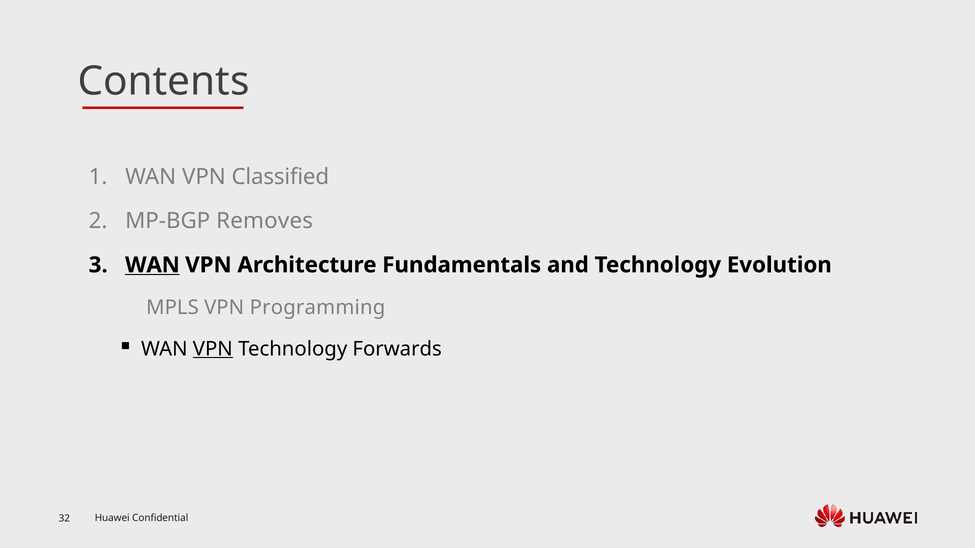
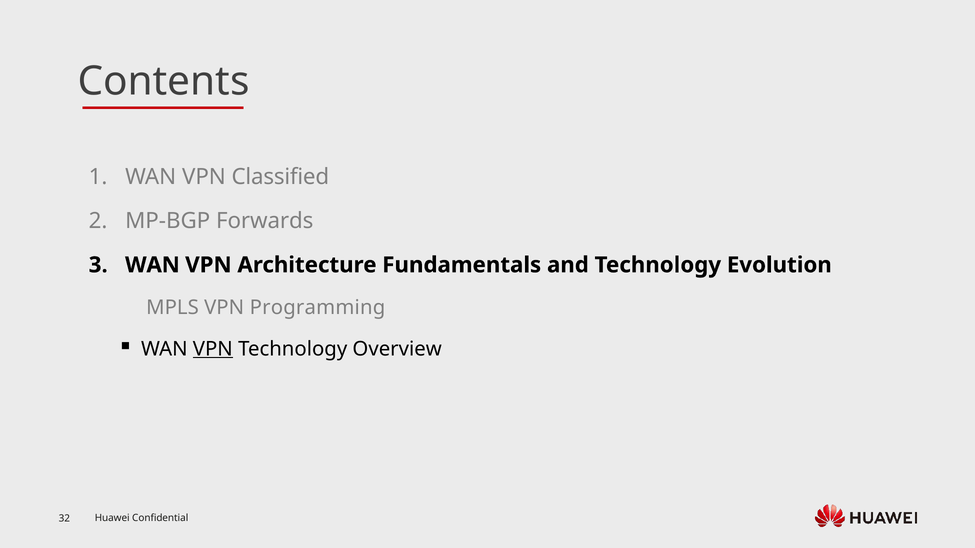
Removes: Removes -> Forwards (265, 221)
WAN underline: present -> none (152, 265)
Forwards: Forwards -> Overview (397, 349)
